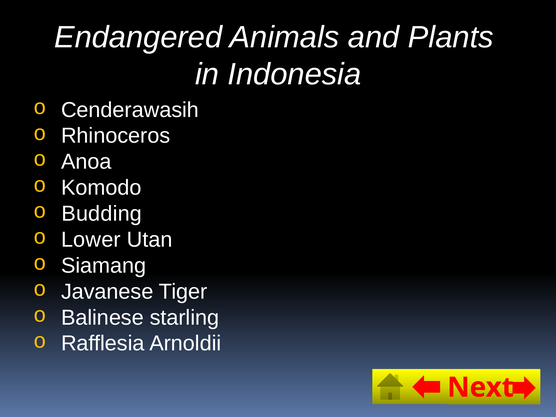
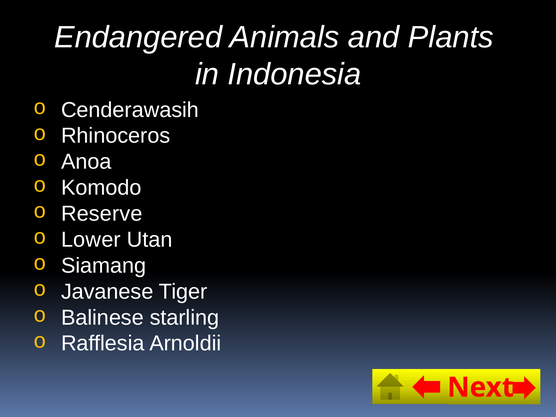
Budding: Budding -> Reserve (102, 214)
